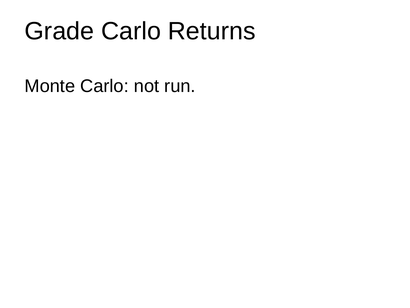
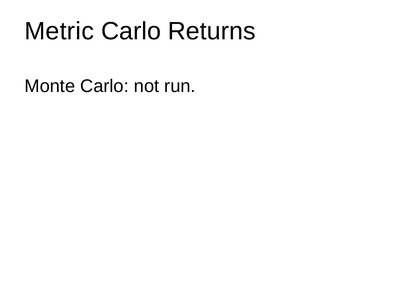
Grade: Grade -> Metric (59, 31)
